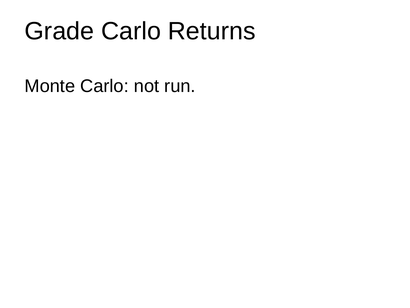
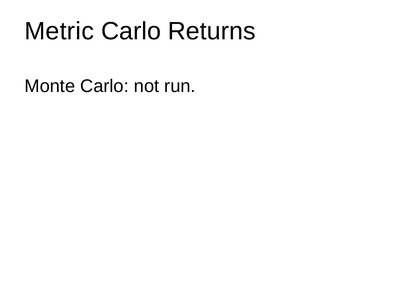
Grade: Grade -> Metric (59, 31)
